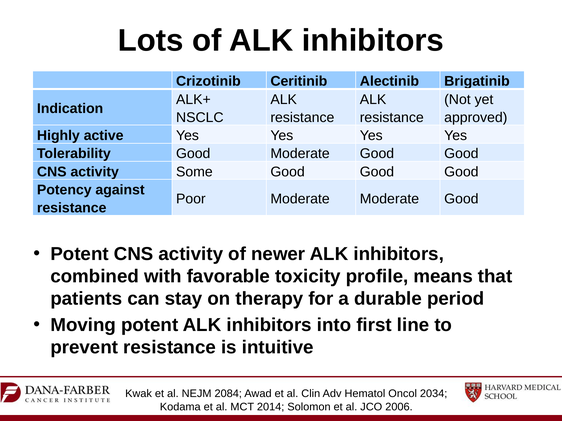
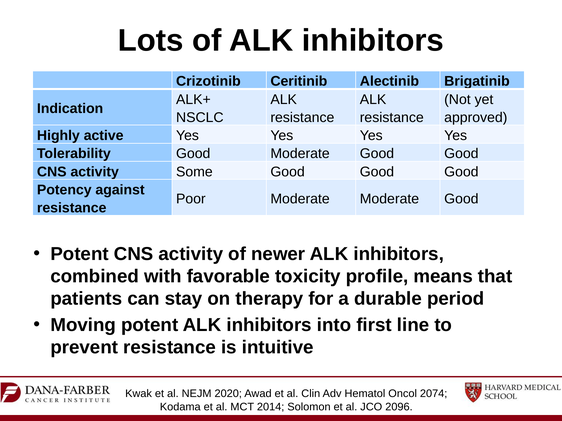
2084: 2084 -> 2020 (228, 394)
2034: 2034 -> 2074 (434, 394)
2006: 2006 -> 2096 (399, 407)
